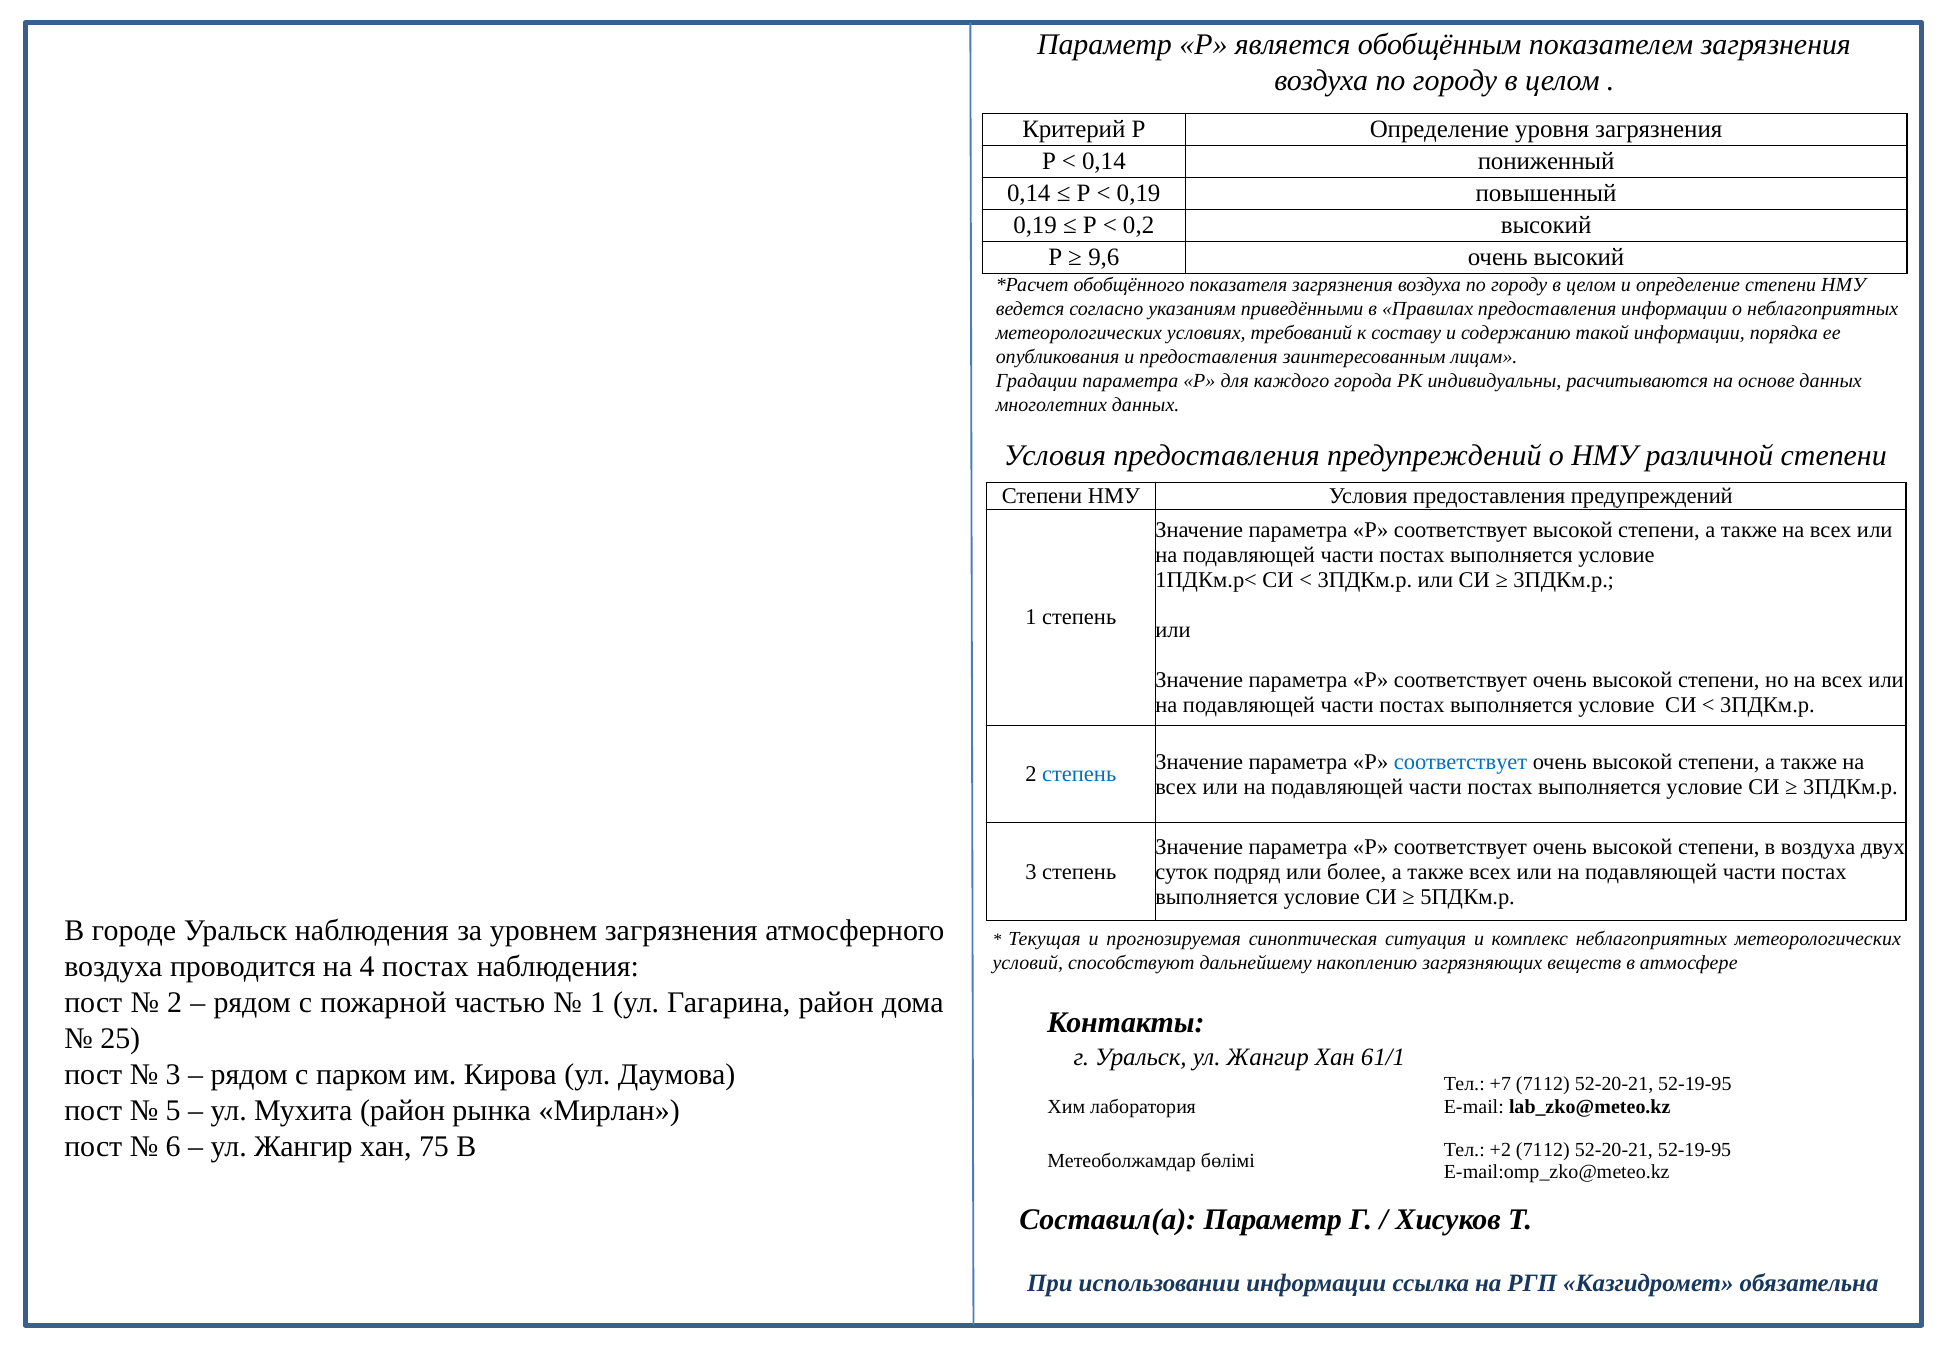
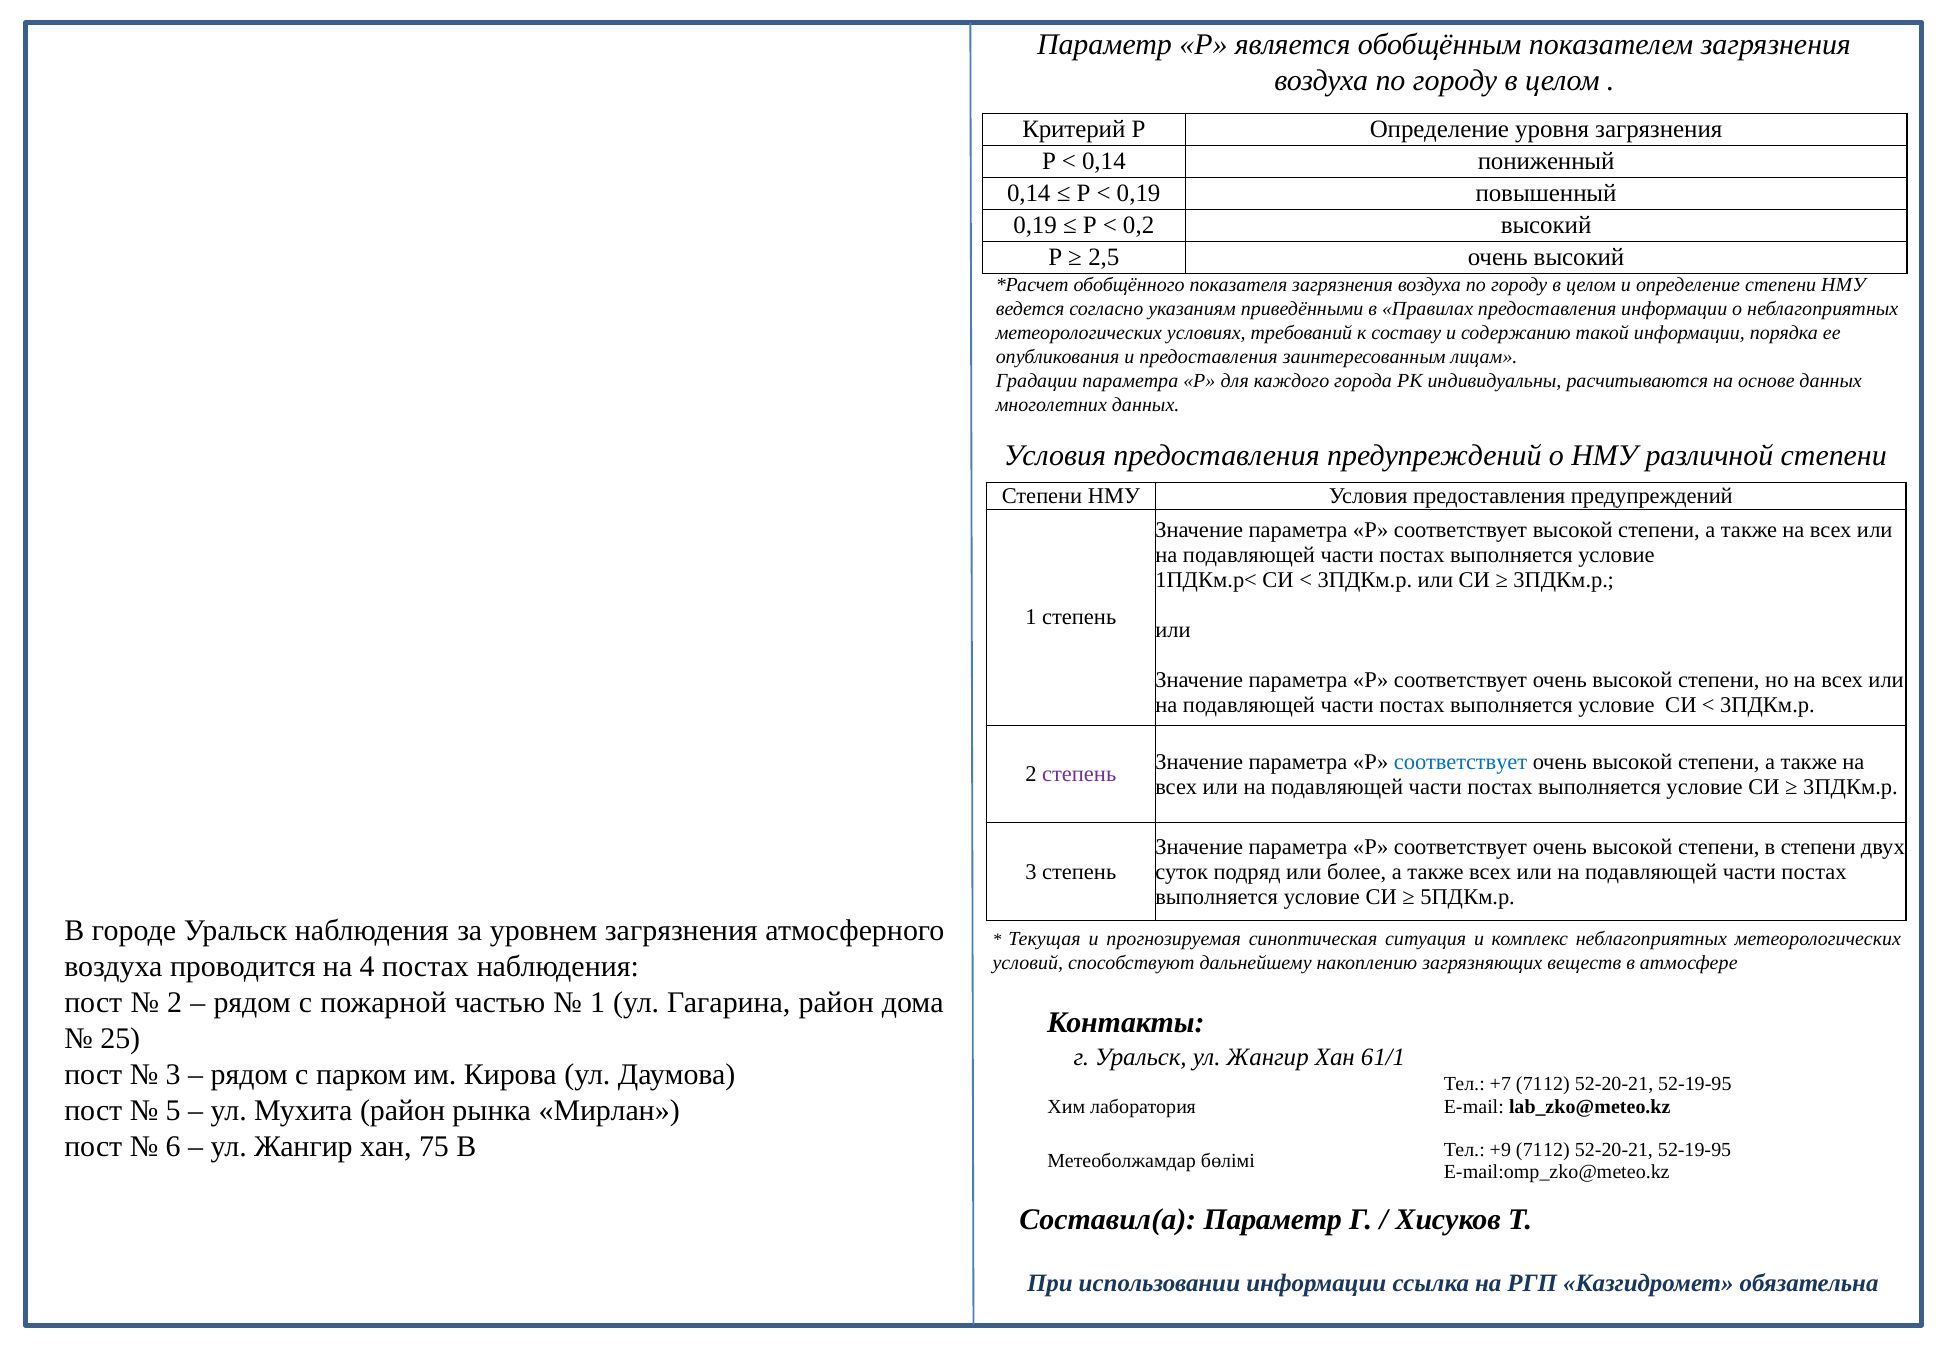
9,6: 9,6 -> 2,5 (1104, 258)
степень colour: blue -> purple (1079, 774)
в воздуха: воздуха -> степени (1818, 847)
+2: +2 -> +9 (1500, 1150)
